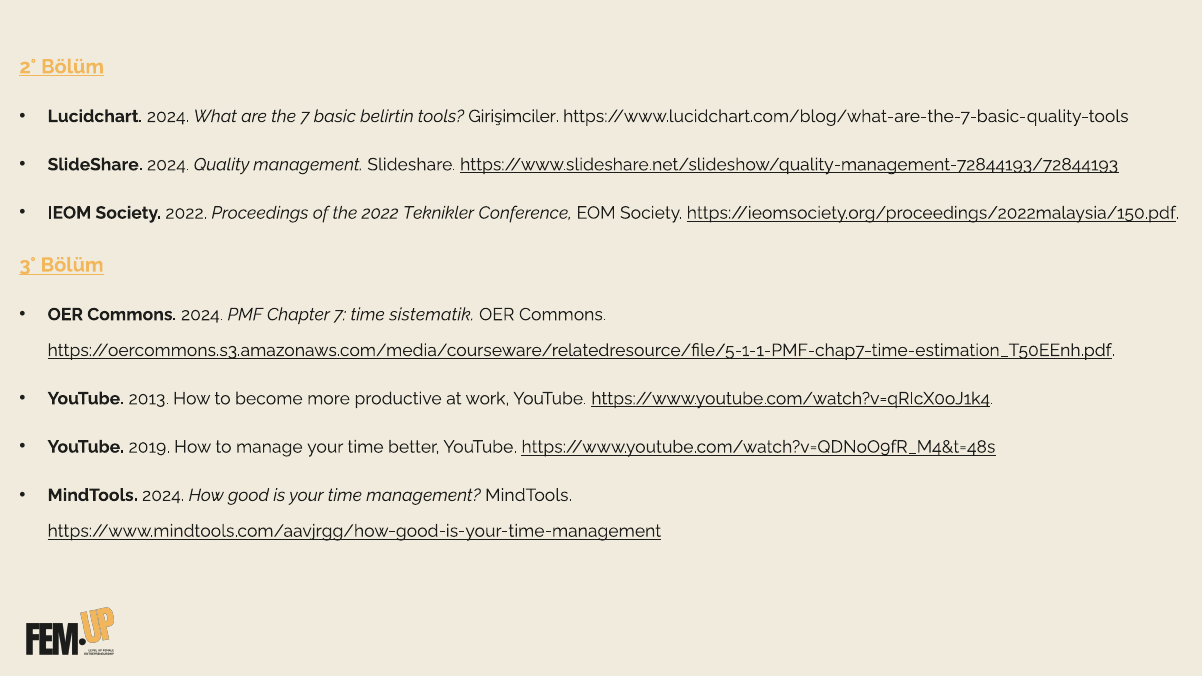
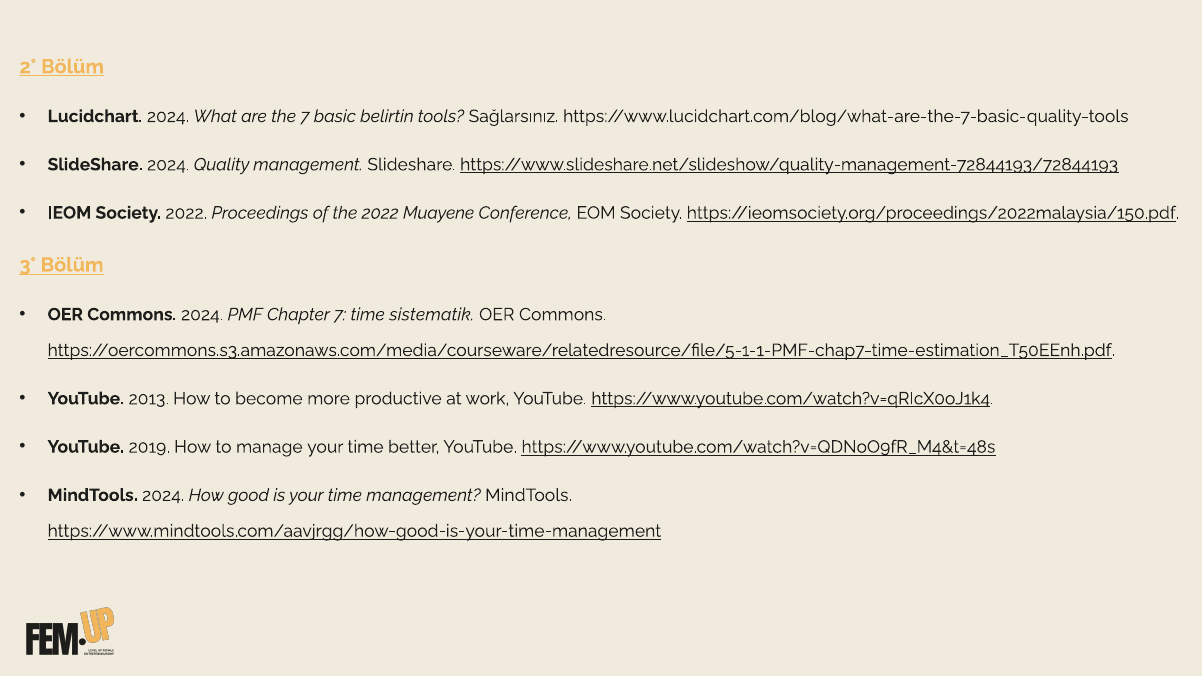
Girişimciler: Girişimciler -> Sağlarsınız (514, 116)
Teknikler: Teknikler -> Muayene (439, 213)
